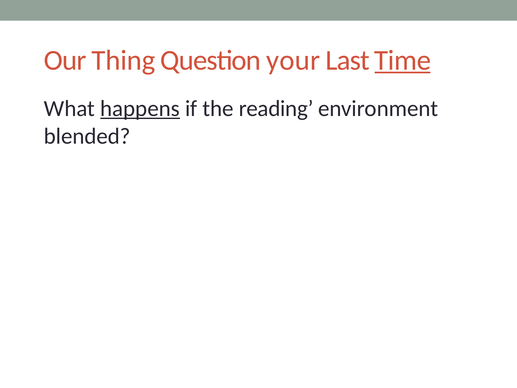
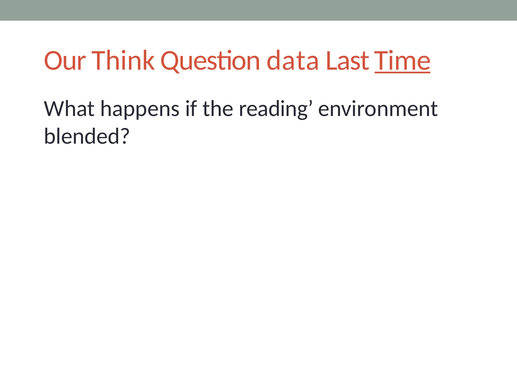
Thing: Thing -> Think (123, 60)
your: your -> data (293, 60)
happens underline: present -> none (140, 108)
